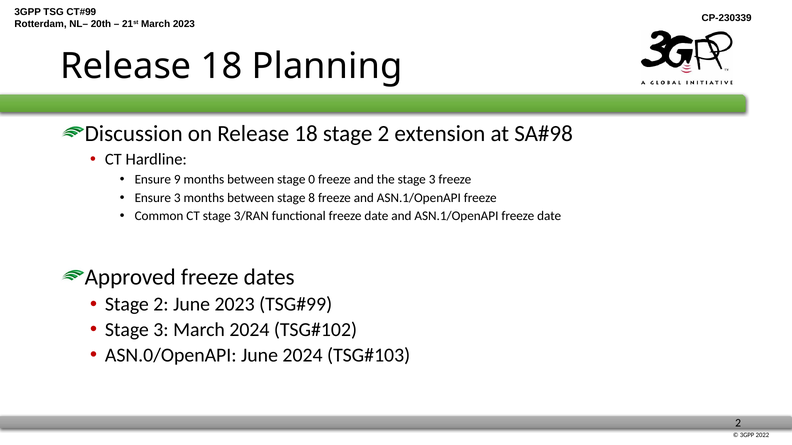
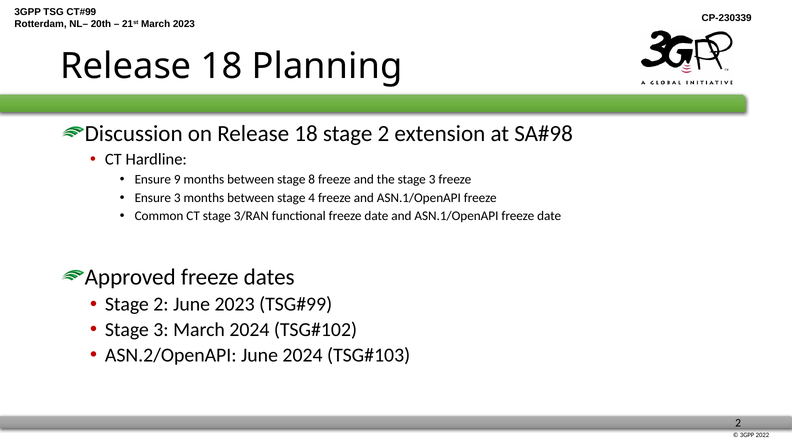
0: 0 -> 8 (312, 180)
8: 8 -> 4 (312, 198)
ASN.0/OpenAPI: ASN.0/OpenAPI -> ASN.2/OpenAPI (171, 356)
